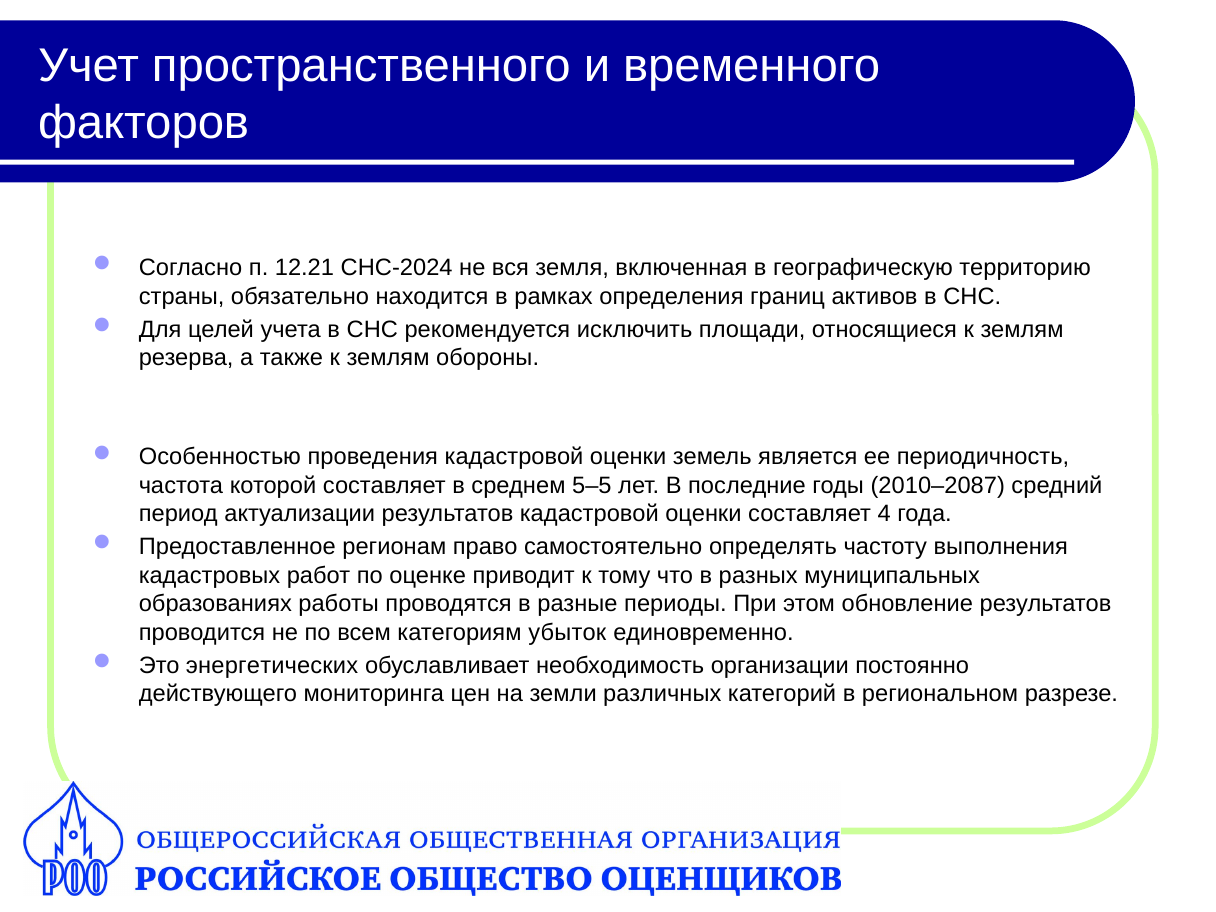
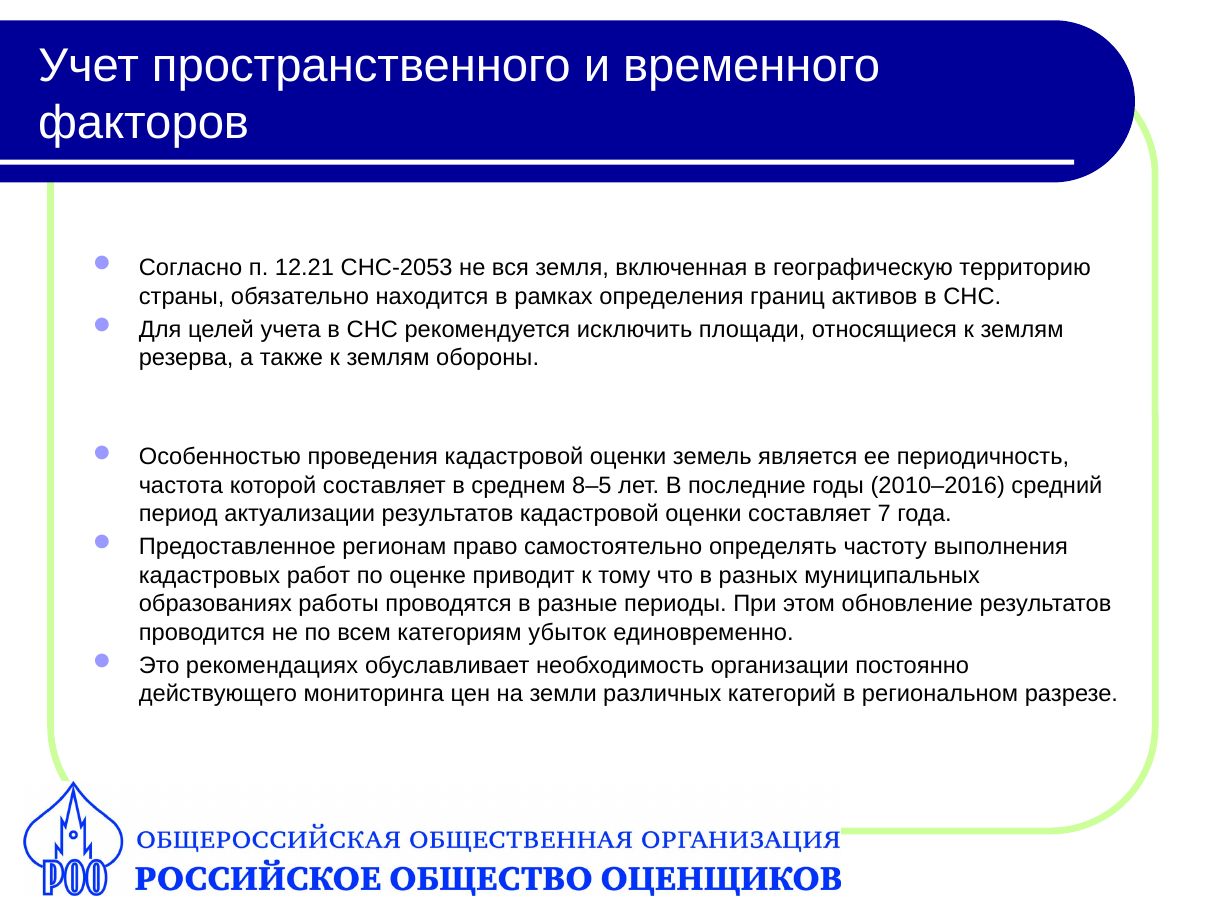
СНС-2024: СНС-2024 -> СНС-2053 (397, 268)
5–5: 5–5 -> 8–5 (592, 486)
2010–2087: 2010–2087 -> 2010–2016 (938, 486)
4: 4 -> 7 (884, 514)
энергетических: энергетических -> рекомендациях (272, 665)
